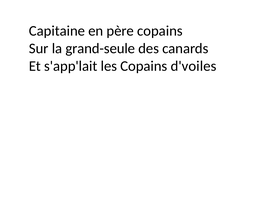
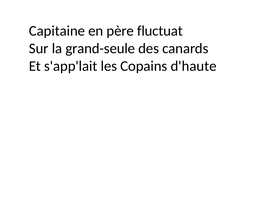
père copains: copains -> fluctuat (160, 31)
d'voiles: d'voiles -> d'haute (194, 66)
